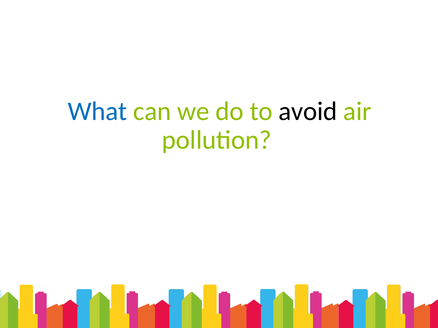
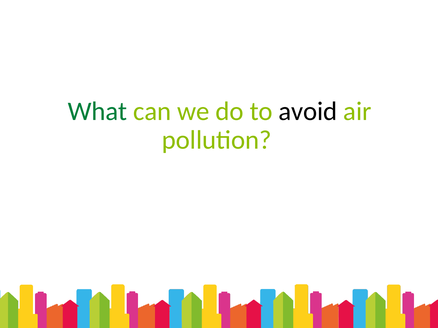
What colour: blue -> green (98, 111)
